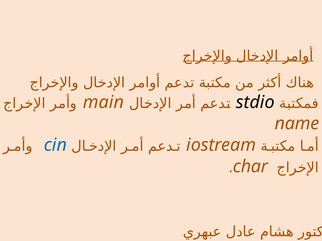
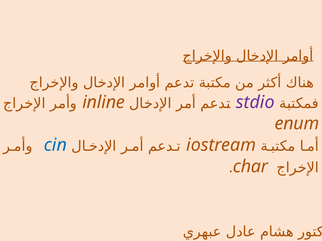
main: main -> inline (104, 102)
stdio colour: black -> purple (255, 102)
name: name -> enum (297, 124)
